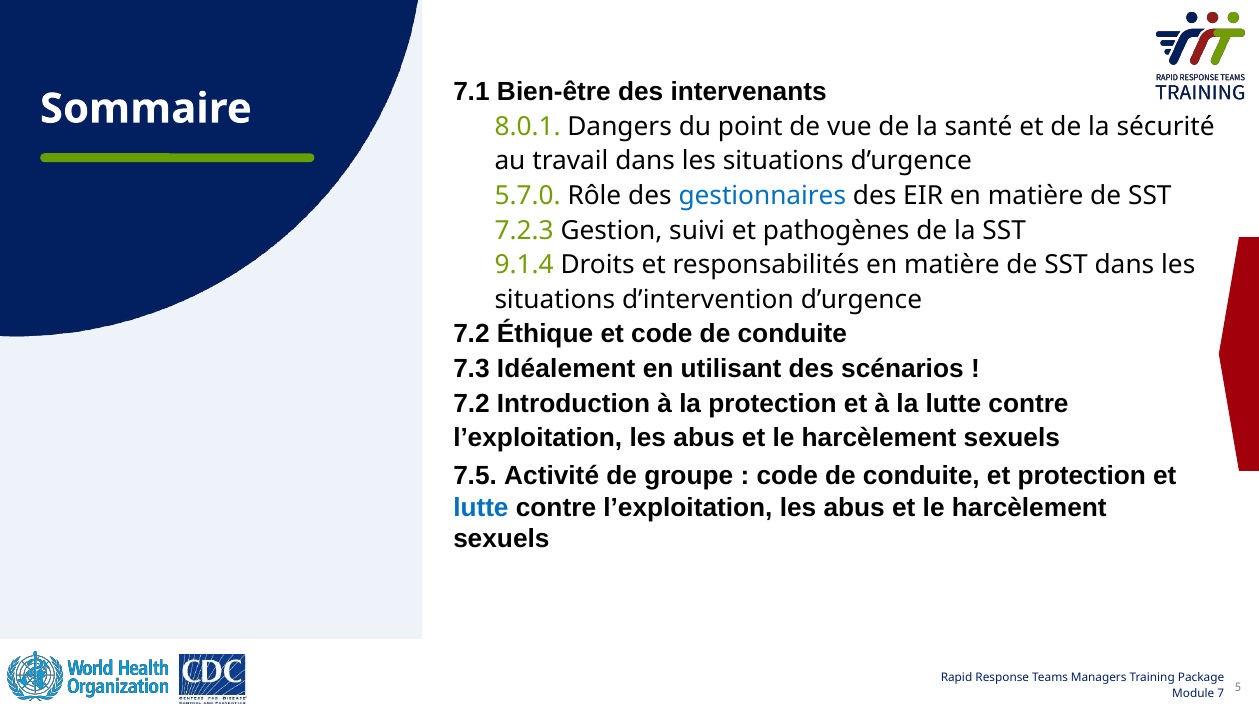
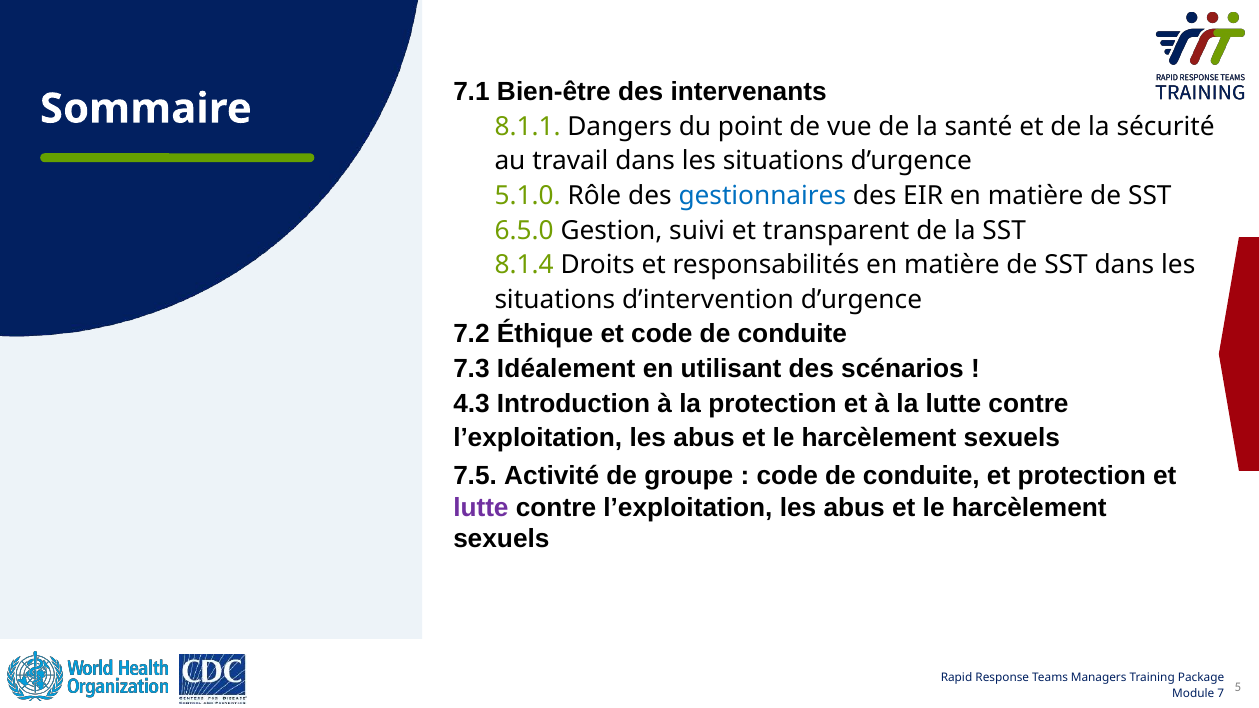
8.0.1: 8.0.1 -> 8.1.1 (528, 127)
5.7.0: 5.7.0 -> 5.1.0 (528, 196)
7.2.3: 7.2.3 -> 6.5.0 (524, 230)
pathogènes: pathogènes -> transparent (836, 230)
9.1.4: 9.1.4 -> 8.1.4 (524, 265)
7.2: 7.2 -> 4.3 (471, 403)
lutte colour: blue -> purple (481, 508)
